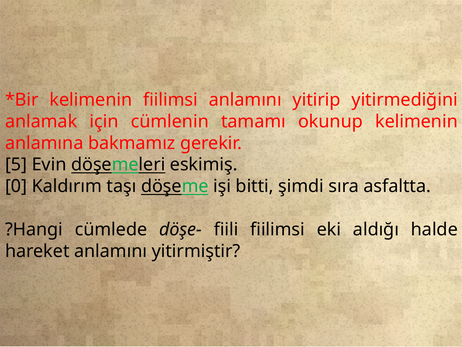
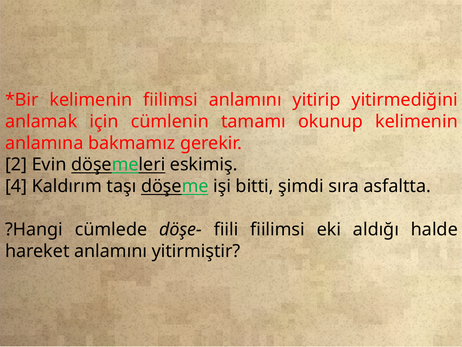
5: 5 -> 2 (16, 164)
0: 0 -> 4 (16, 186)
